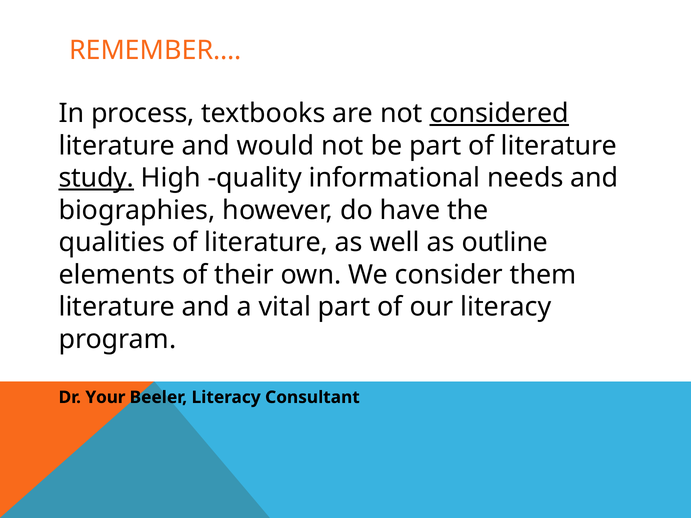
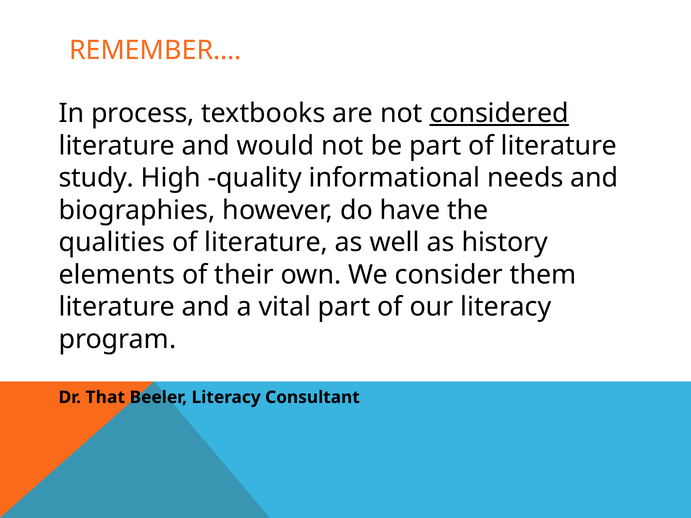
study underline: present -> none (96, 178)
outline: outline -> history (505, 243)
Your: Your -> That (105, 397)
